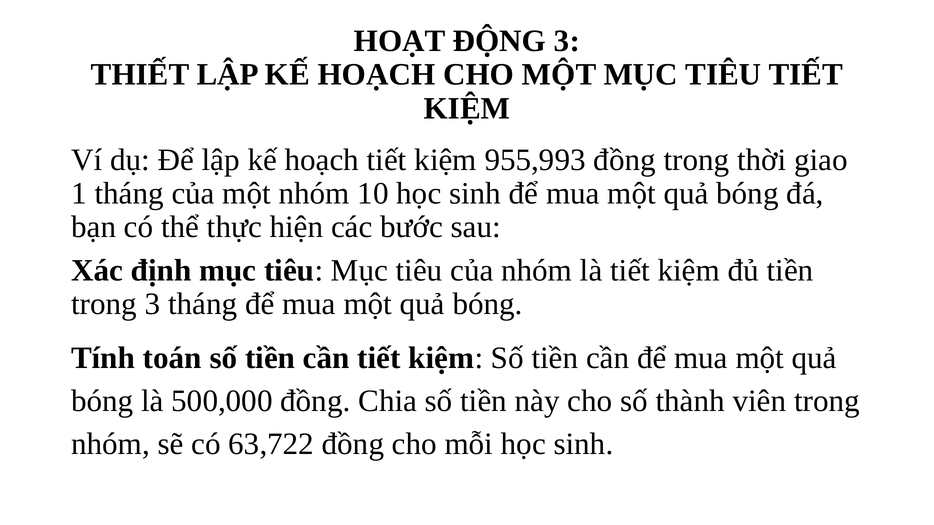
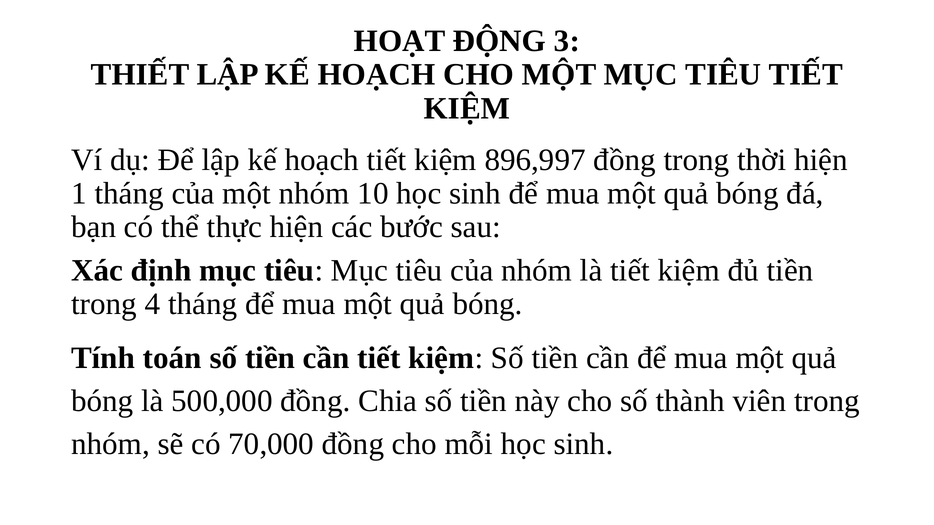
955,993: 955,993 -> 896,997 (535, 160)
thời giao: giao -> hiện (821, 160)
trong 3: 3 -> 4 (152, 304)
63,722: 63,722 -> 70,000 (271, 444)
